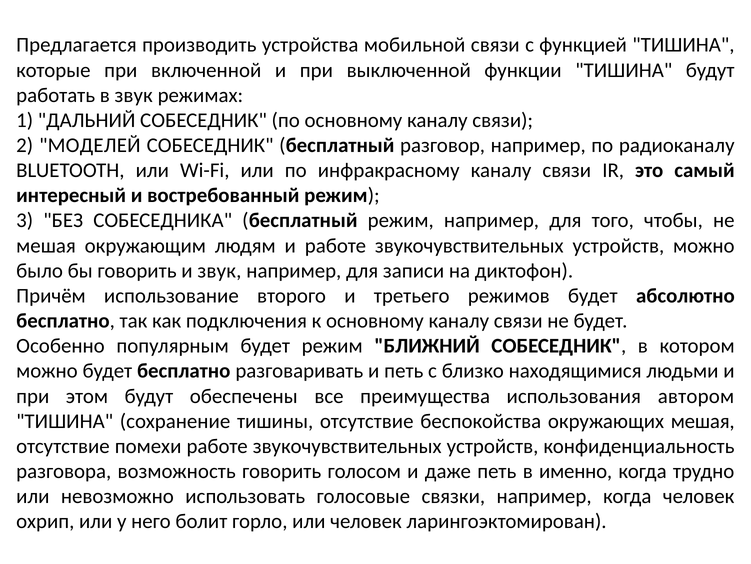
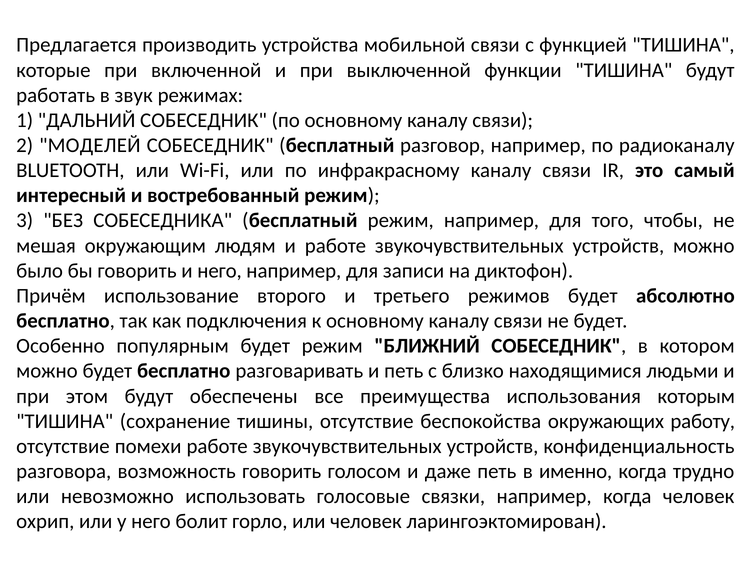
и звук: звук -> него (220, 270)
автором: автором -> которым (696, 396)
окружающих мешая: мешая -> работу (703, 421)
